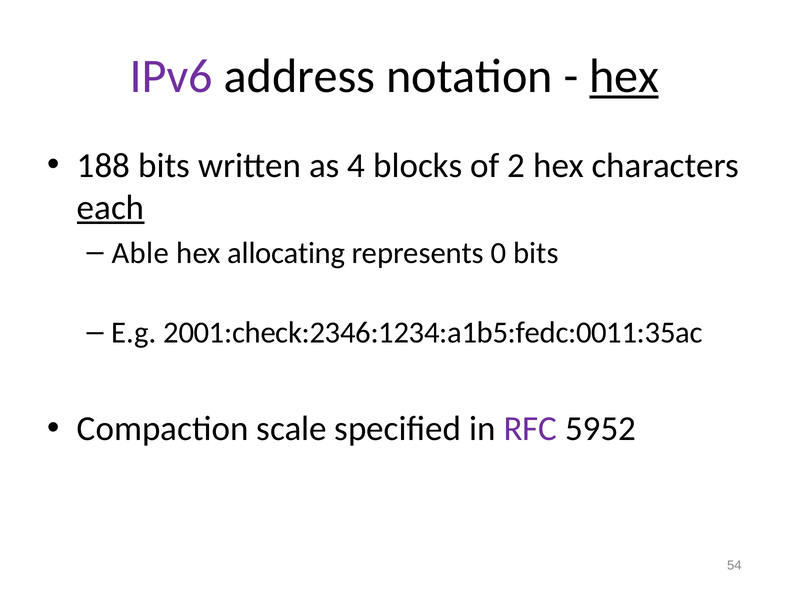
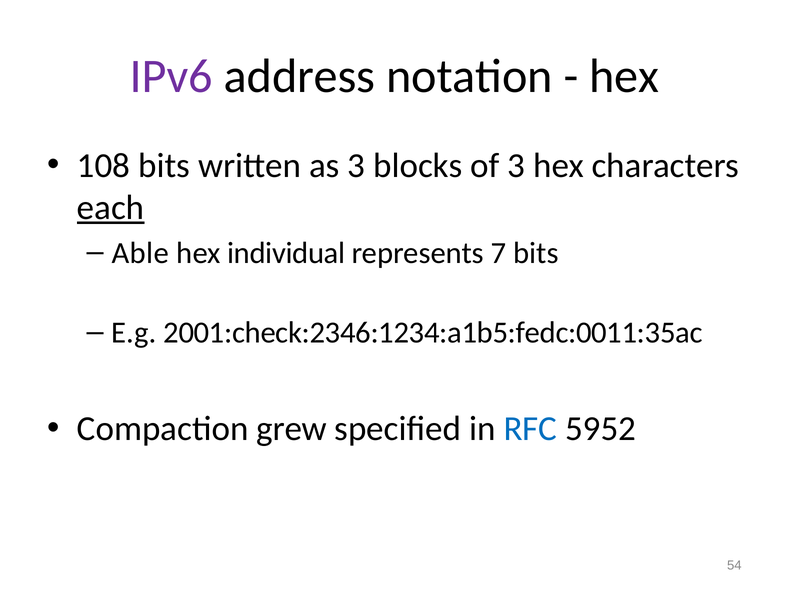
hex underline: present -> none (624, 76)
188: 188 -> 108 (104, 166)
as 4: 4 -> 3 (356, 166)
of 2: 2 -> 3 (516, 166)
allocating: allocating -> individual (286, 253)
0: 0 -> 7 (499, 253)
scale: scale -> grew (292, 429)
RFC colour: purple -> blue (530, 429)
